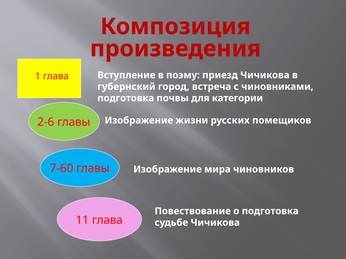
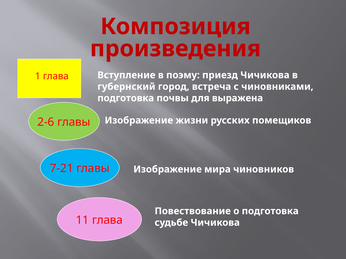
категории: категории -> выражена (237, 98)
7-60: 7-60 -> 7-21 (62, 169)
